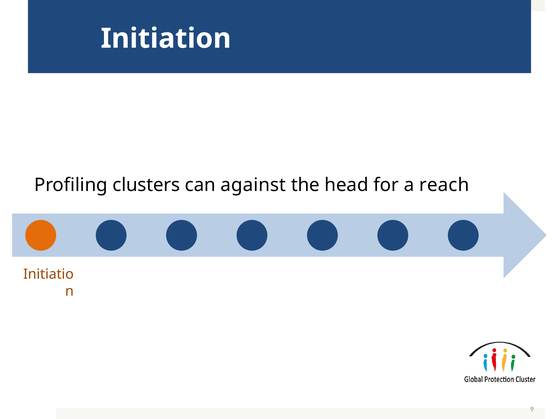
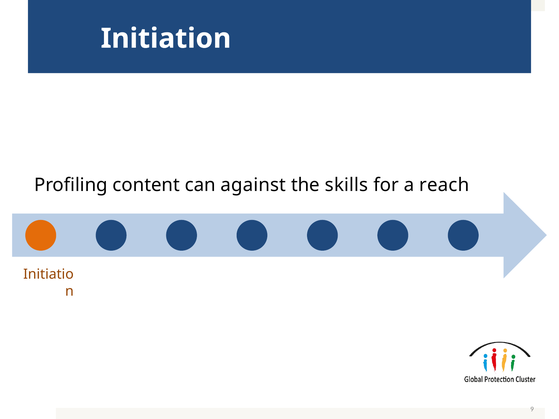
clusters: clusters -> content (146, 185)
head: head -> skills (347, 185)
